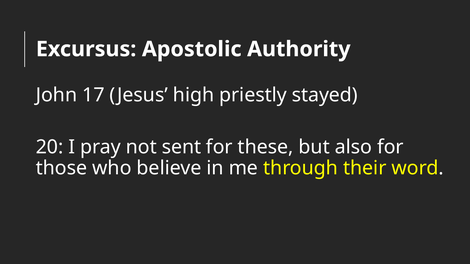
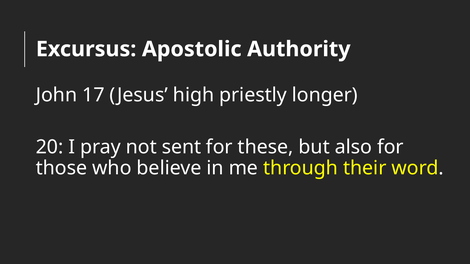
stayed: stayed -> longer (325, 95)
